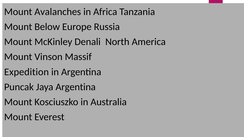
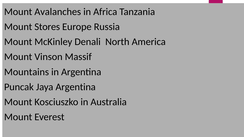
Below: Below -> Stores (47, 27)
Expedition: Expedition -> Mountains (27, 72)
